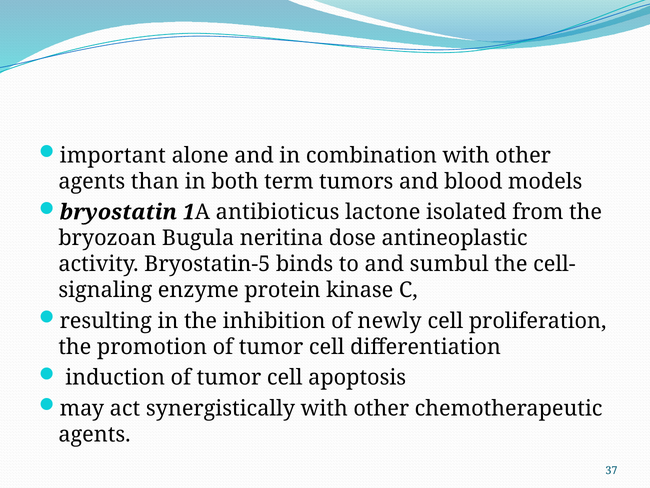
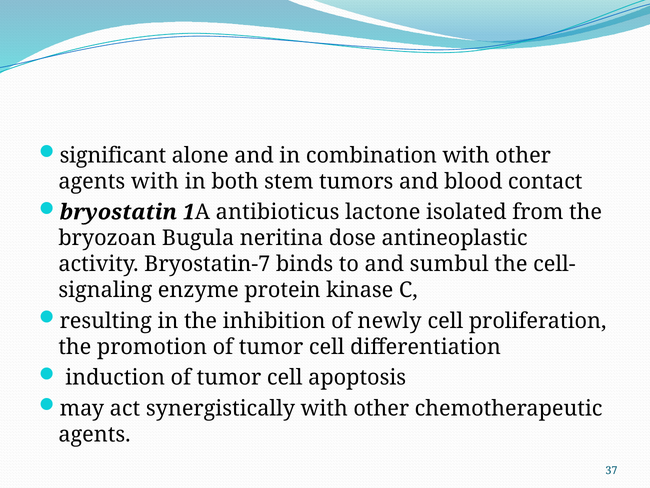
important: important -> significant (113, 155)
agents than: than -> with (155, 181)
term: term -> stem (289, 181)
models: models -> contact (545, 181)
Bryostatin-5: Bryostatin-5 -> Bryostatin-7 (207, 264)
